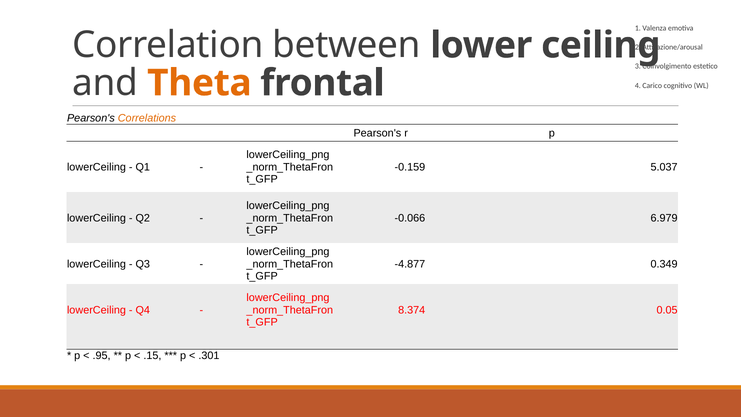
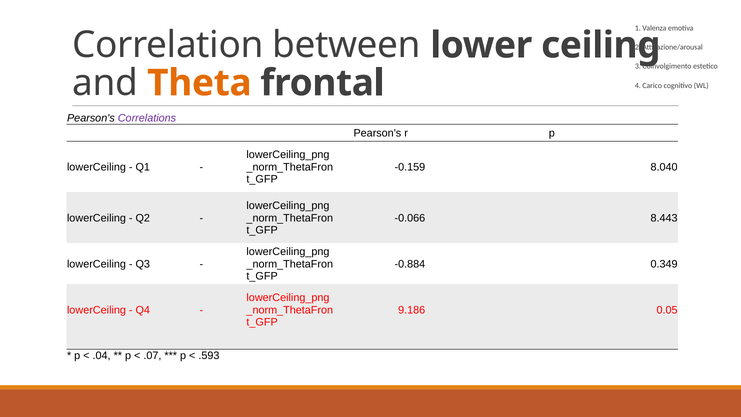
Correlations colour: orange -> purple (147, 118)
5.037: 5.037 -> 8.040 (664, 167)
6.979: 6.979 -> 8.443 (664, 218)
-4.877: -4.877 -> -0.884 (410, 264)
8.374: 8.374 -> 9.186 (412, 310)
.95: .95 -> .04 (102, 356)
.15: .15 -> .07 (152, 356)
.301: .301 -> .593 (209, 356)
